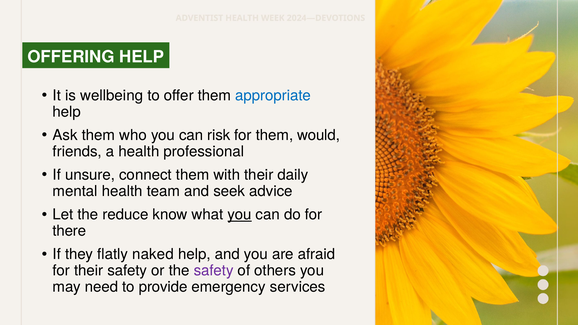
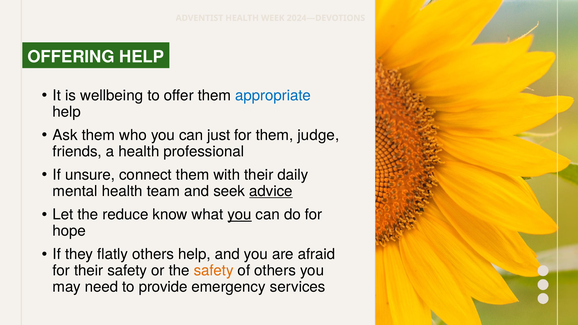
risk: risk -> just (219, 135)
would: would -> judge (318, 135)
advice underline: none -> present (271, 191)
there: there -> hope (69, 231)
flatly naked: naked -> others (153, 254)
safety colour: purple -> orange (214, 271)
